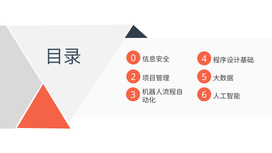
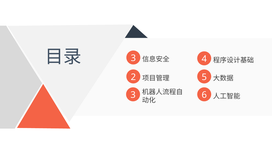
0: 0 -> 3 (133, 58)
